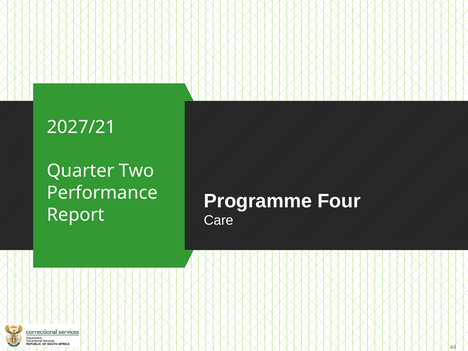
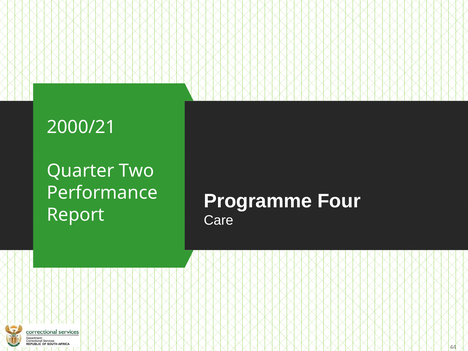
2027/21: 2027/21 -> 2000/21 (81, 127)
